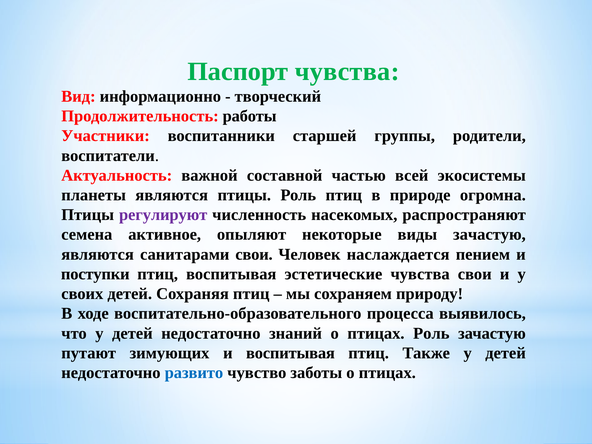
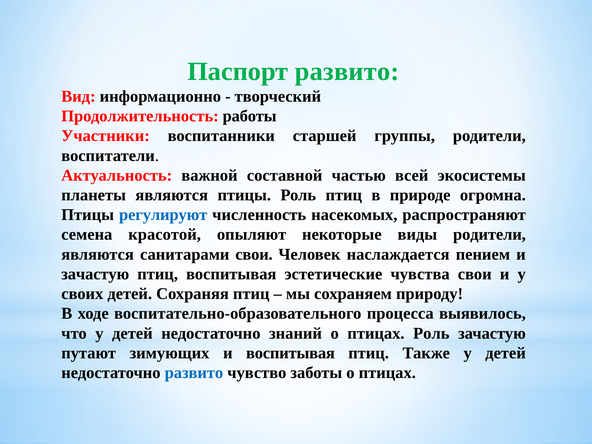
Паспорт чувства: чувства -> развито (347, 71)
регулируют colour: purple -> blue (163, 215)
активное: активное -> красотой (165, 235)
виды зачастую: зачастую -> родители (489, 235)
поступки: поступки -> зачастую (95, 274)
